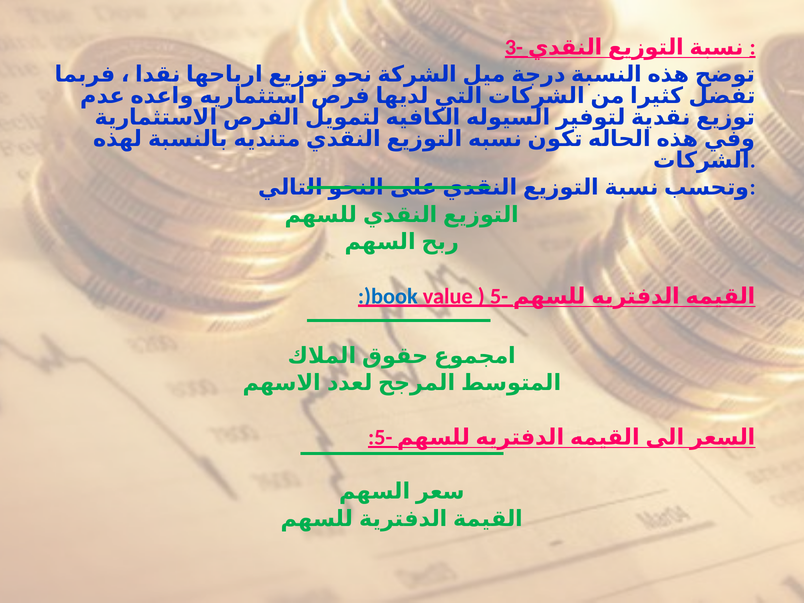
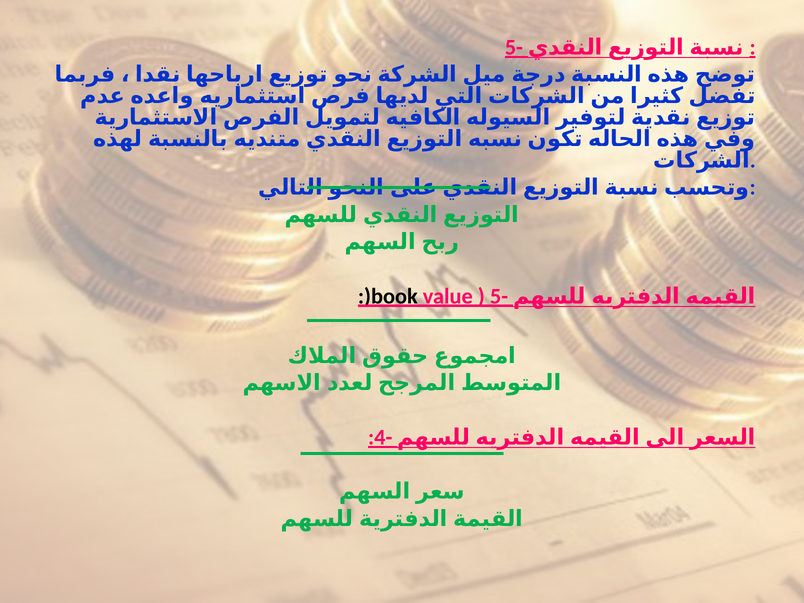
3-: 3- -> 5- (514, 47)
:)book colour: blue -> black (388, 296)
:5-: :5- -> :4- (380, 437)
